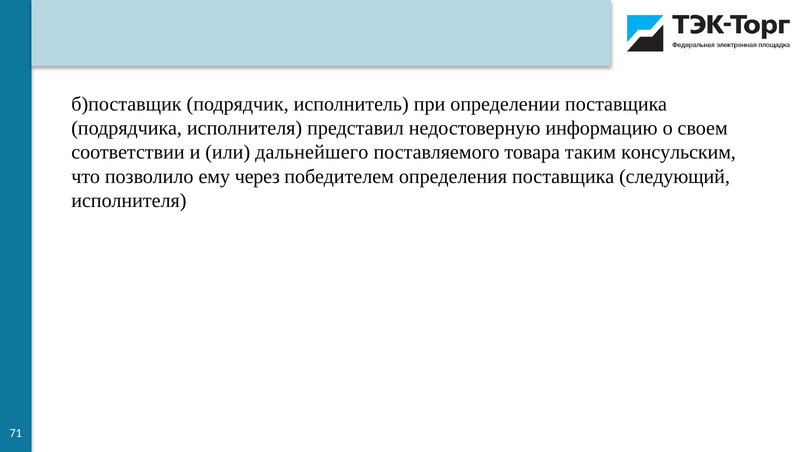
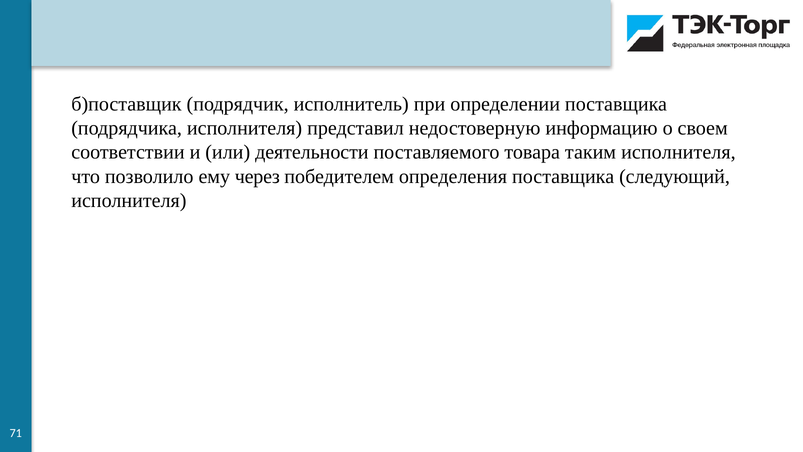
дальнейшего: дальнейшего -> деятельности (312, 152)
таким консульским: консульским -> исполнителя (678, 152)
